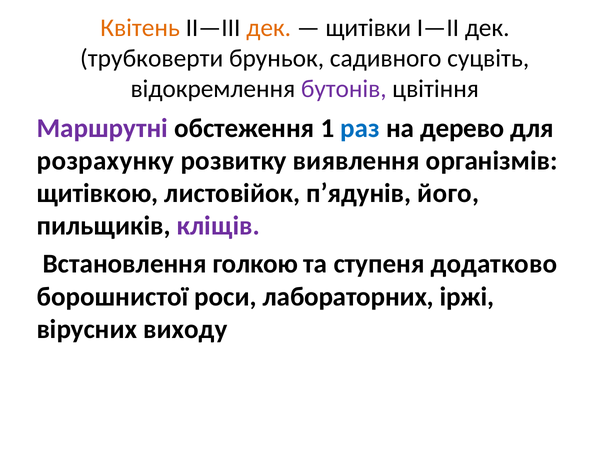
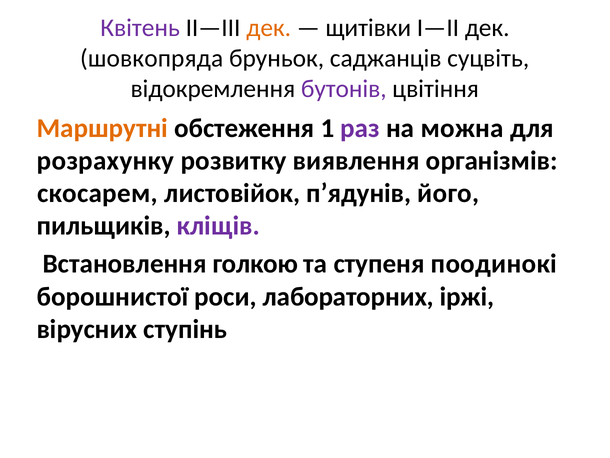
Квітень colour: orange -> purple (140, 28)
трубковерти: трубковерти -> шовкопряда (152, 58)
садивного: садивного -> саджанців (386, 58)
Маршрутні colour: purple -> orange (102, 128)
раз colour: blue -> purple (360, 128)
дерево: дерево -> можна (462, 128)
щитівкою: щитівкою -> скосарем (97, 193)
додатково: додатково -> поодинокі (494, 264)
виходу: виходу -> ступінь (185, 329)
